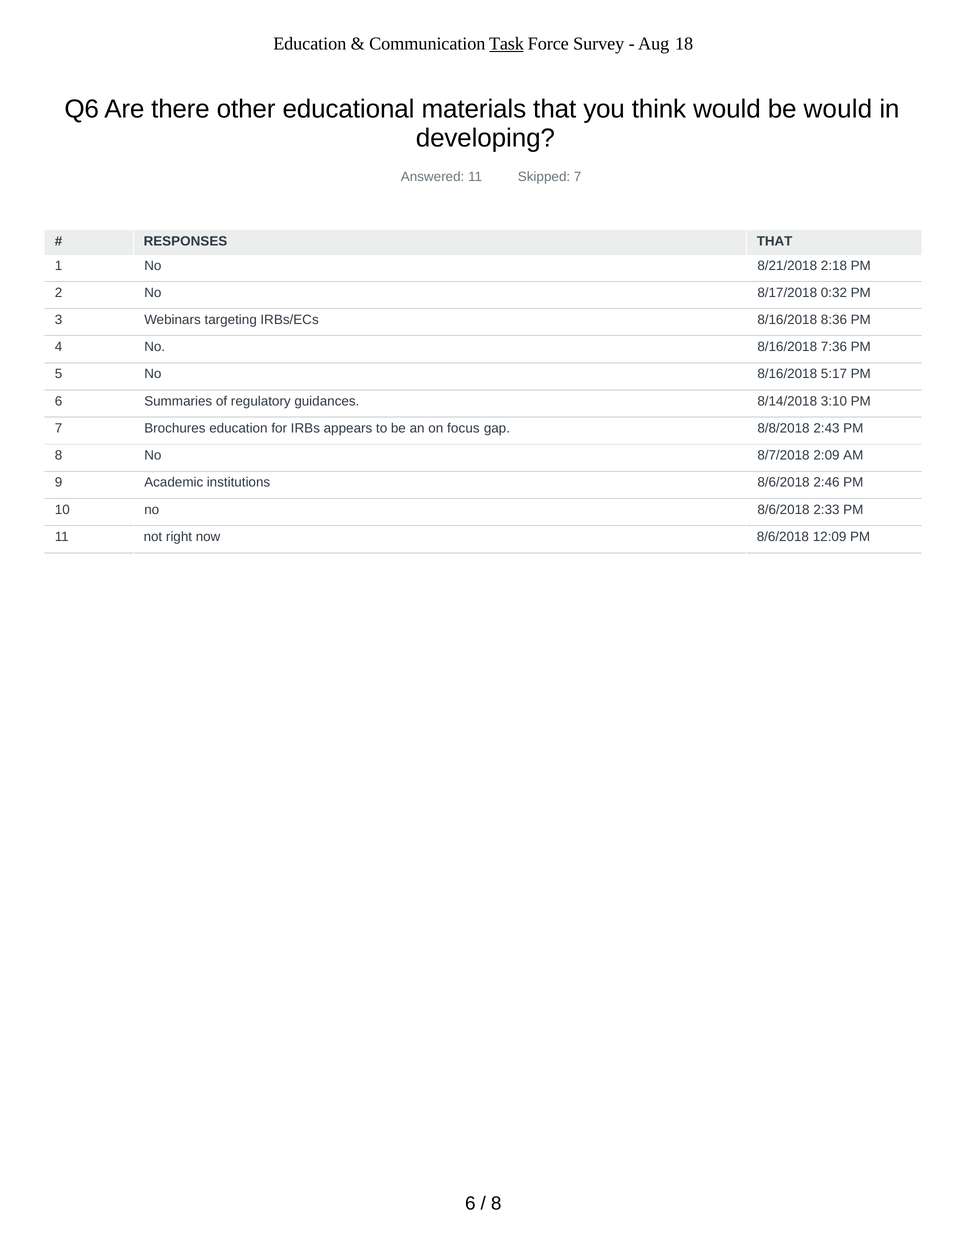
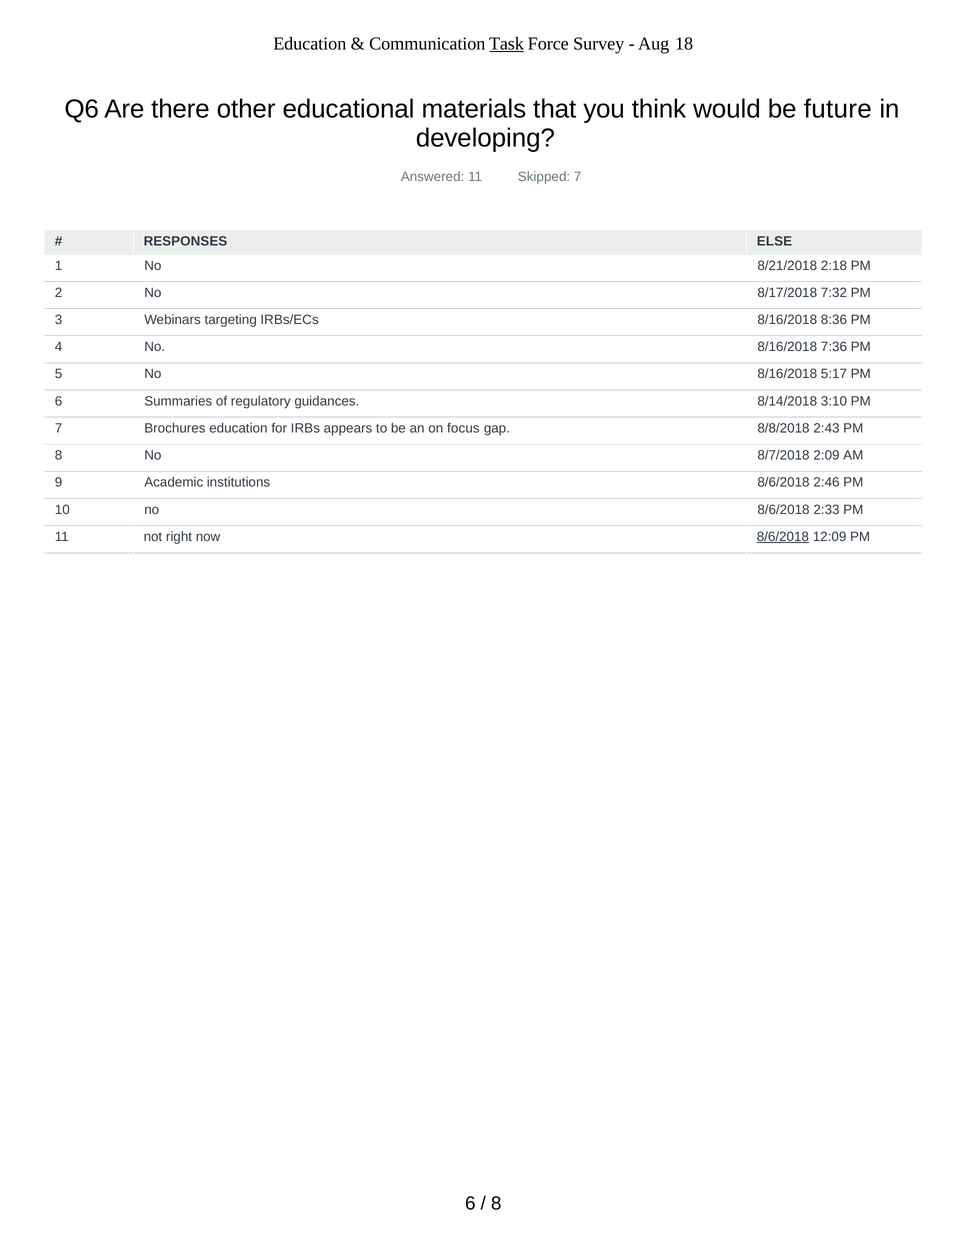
be would: would -> future (838, 109)
RESPONSES THAT: THAT -> ELSE (774, 241)
0:32: 0:32 -> 7:32 (834, 293)
8/6/2018 underline: none -> present (783, 537)
